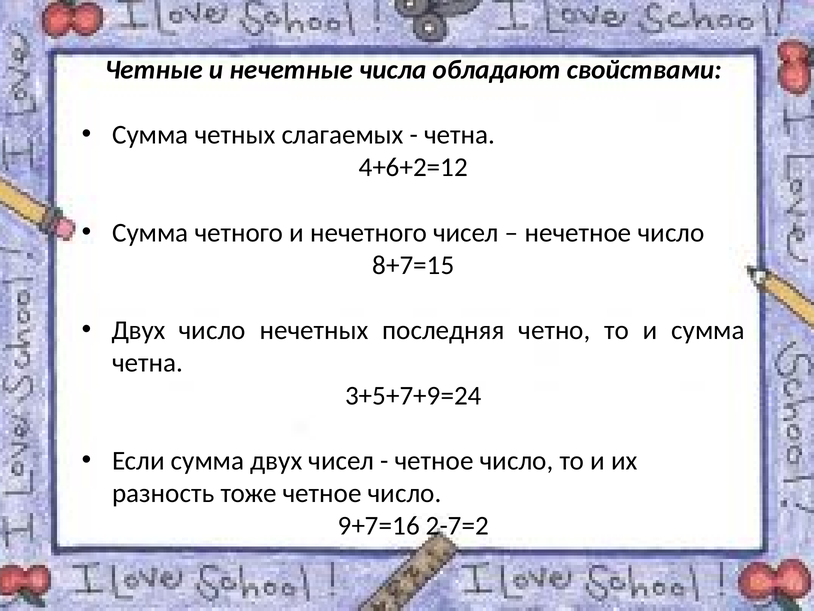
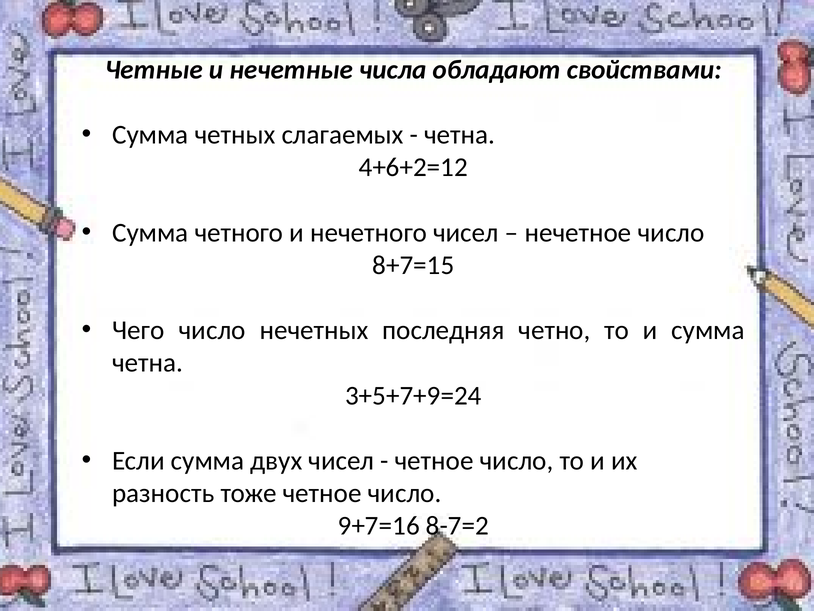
Двух: Двух -> Чего (138, 330)
2-7=2: 2-7=2 -> 8-7=2 (457, 525)
